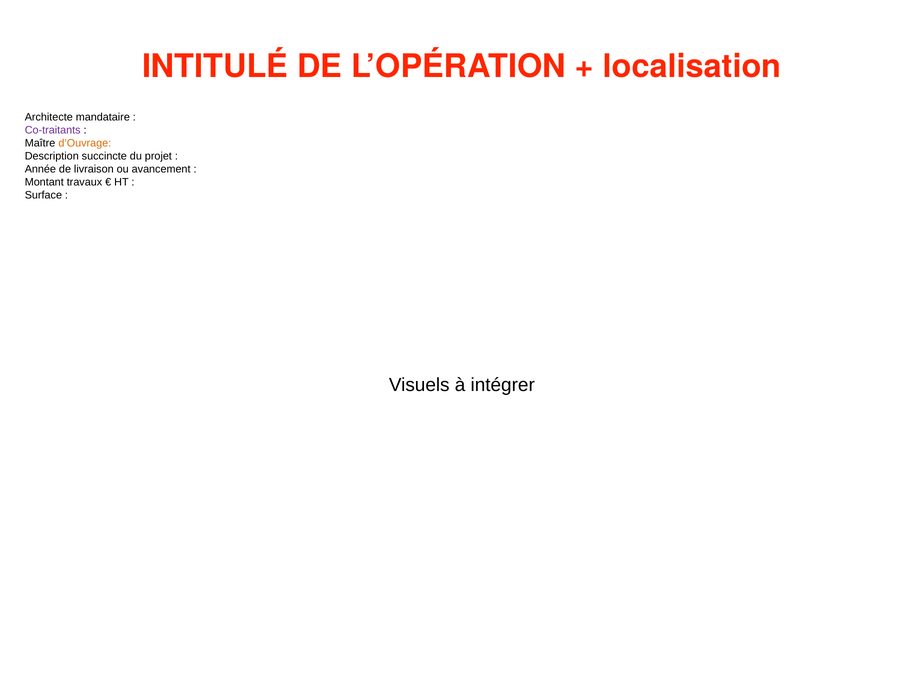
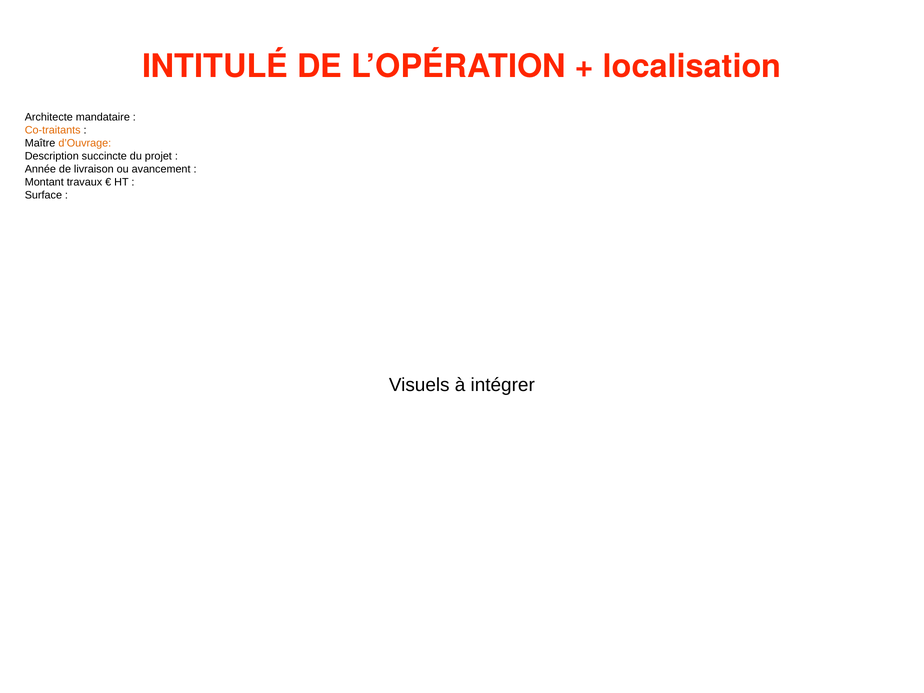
Co-traitants colour: purple -> orange (53, 130)
